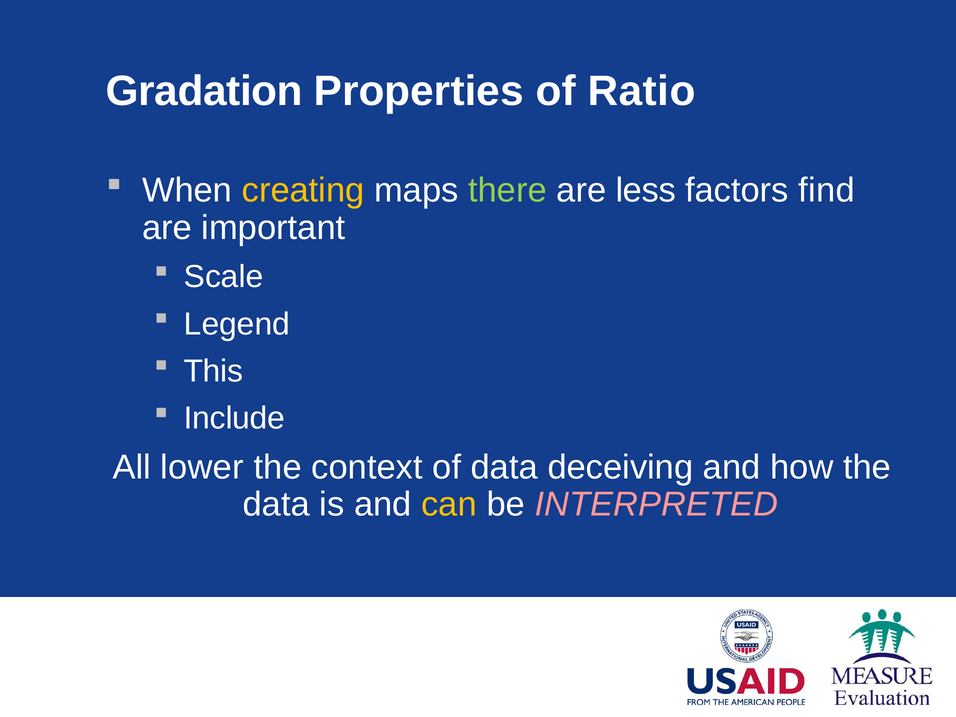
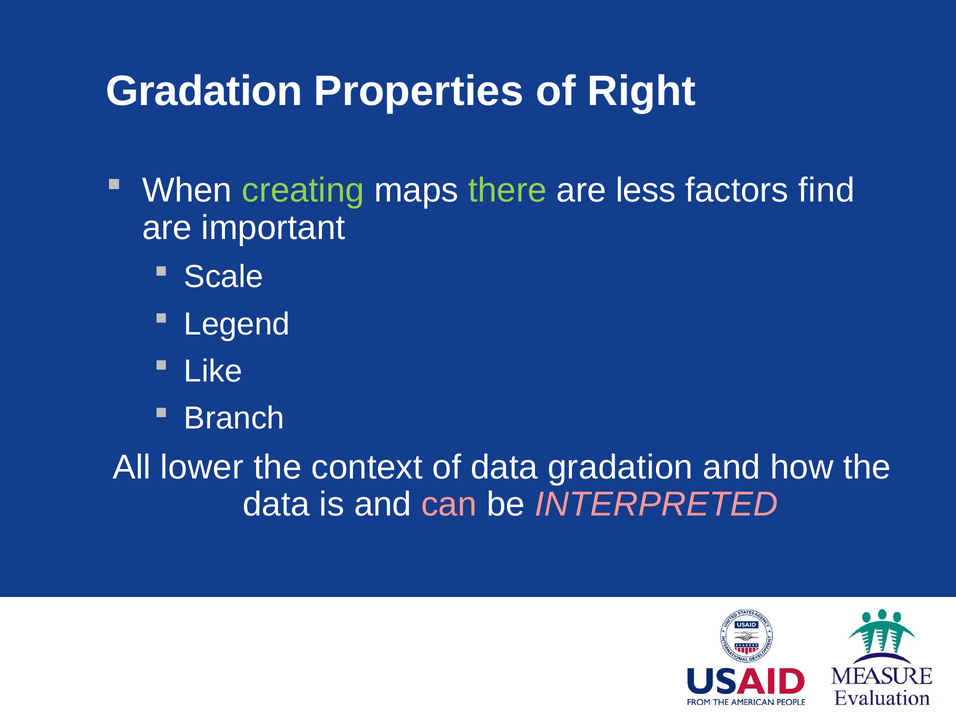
Ratio: Ratio -> Right (642, 91)
creating colour: yellow -> light green (303, 190)
This: This -> Like (213, 371)
Include: Include -> Branch (234, 418)
data deceiving: deceiving -> gradation (620, 467)
can colour: yellow -> pink (449, 505)
